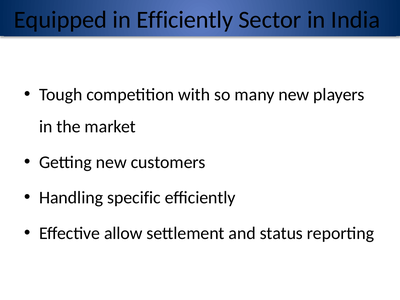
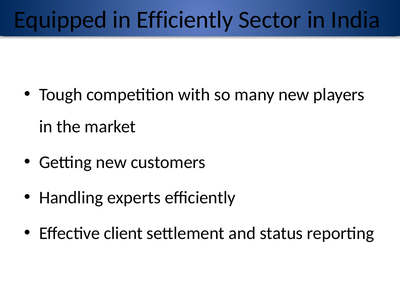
specific: specific -> experts (134, 198)
allow: allow -> client (123, 233)
